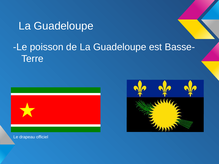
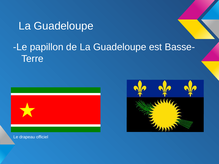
poisson: poisson -> papillon (47, 47)
